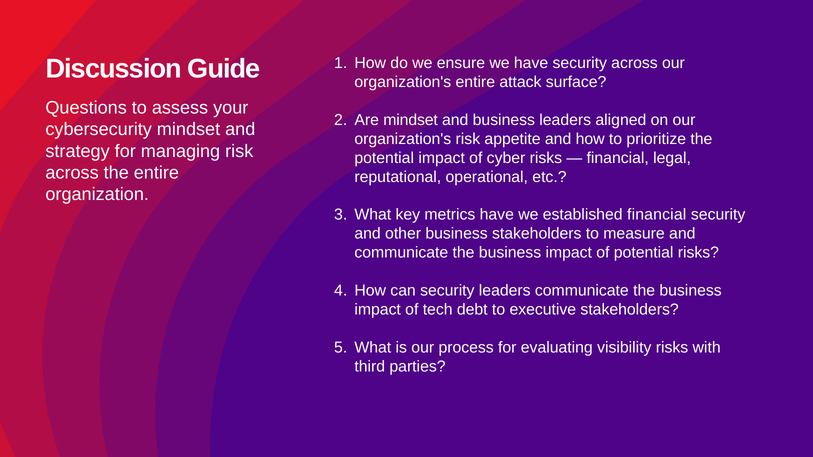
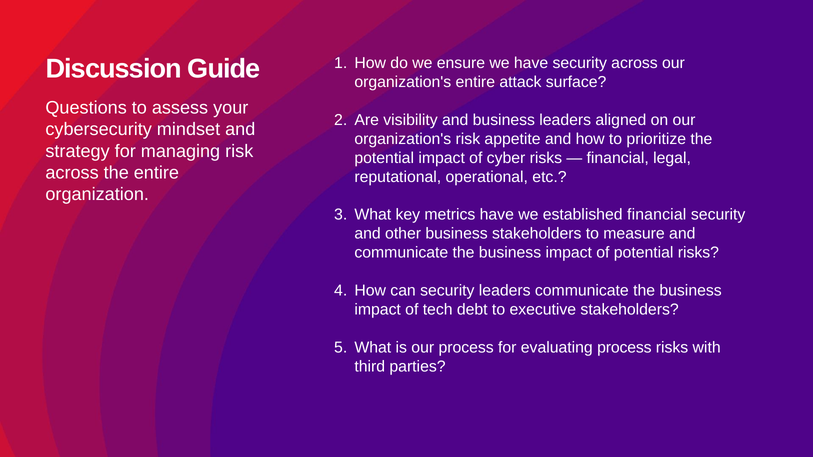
mindset: mindset -> visibility (411, 120)
evaluating visibility: visibility -> process (624, 348)
